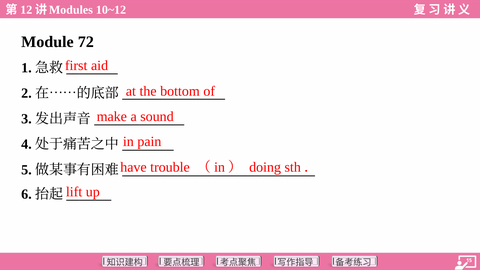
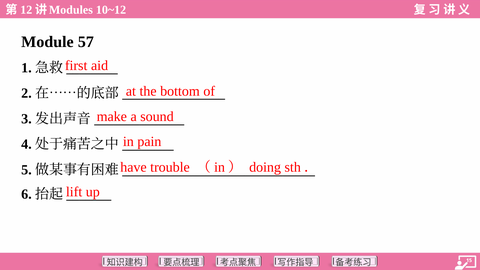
72: 72 -> 57 (86, 42)
